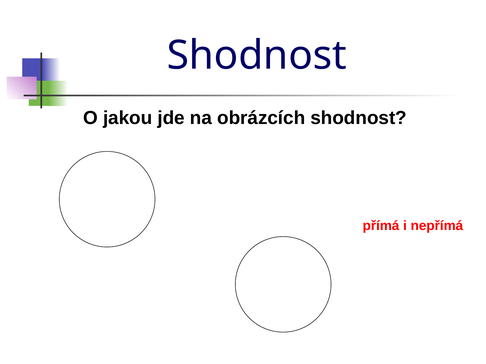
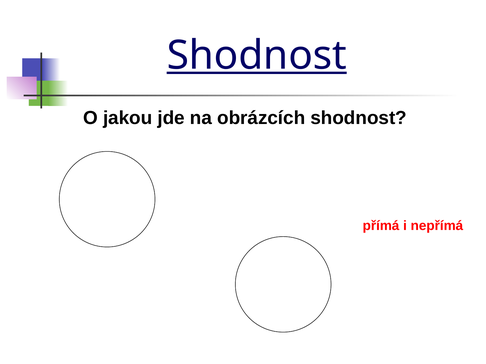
Shodnost underline: none -> present (257, 56)
